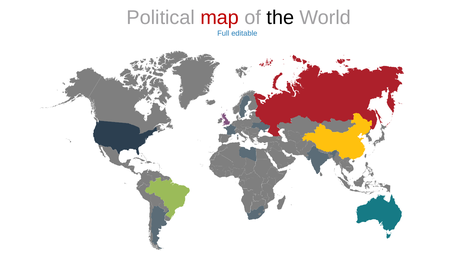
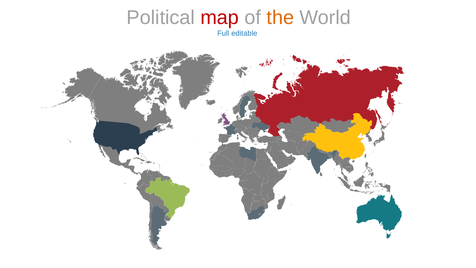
the colour: black -> orange (280, 18)
